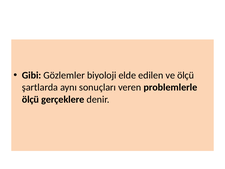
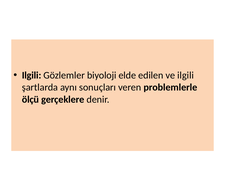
Gibi: Gibi -> Ilgili (32, 75)
ve ölçü: ölçü -> ilgili (186, 75)
